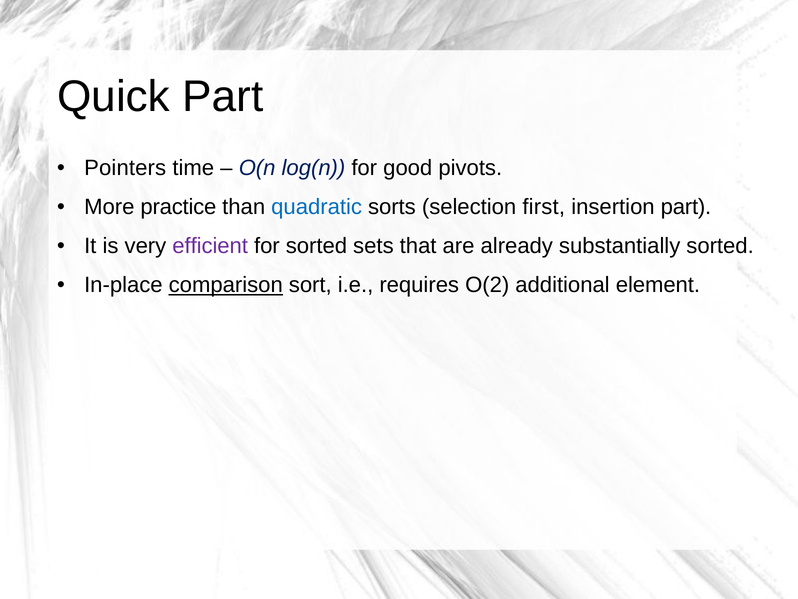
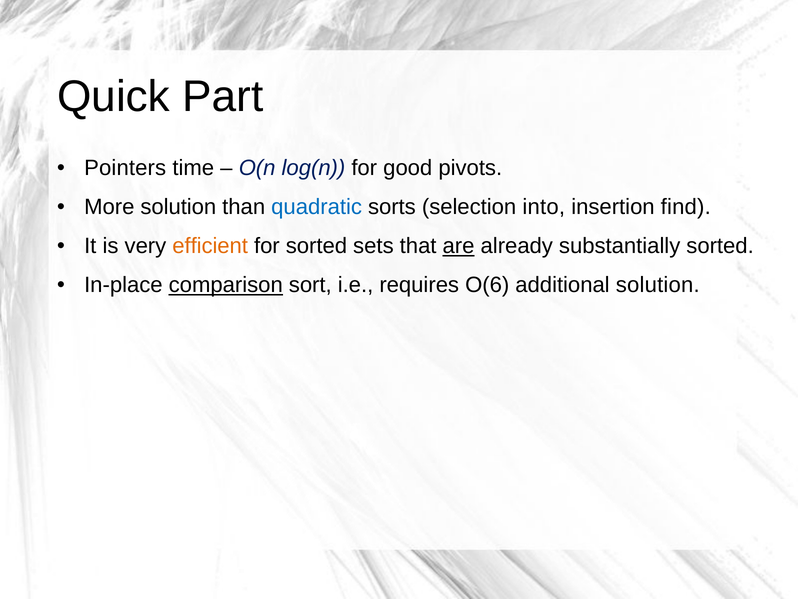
More practice: practice -> solution (178, 207)
first: first -> into (544, 207)
insertion part: part -> find (686, 207)
efficient colour: purple -> orange (210, 246)
are underline: none -> present (459, 246)
O(2: O(2 -> O(6 (487, 285)
additional element: element -> solution (658, 285)
